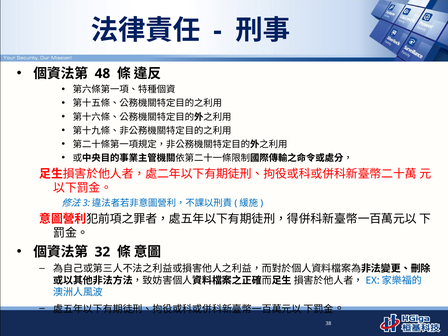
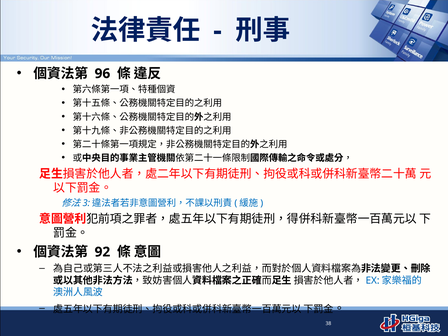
48: 48 -> 96 (102, 74)
32: 32 -> 92 (102, 252)
